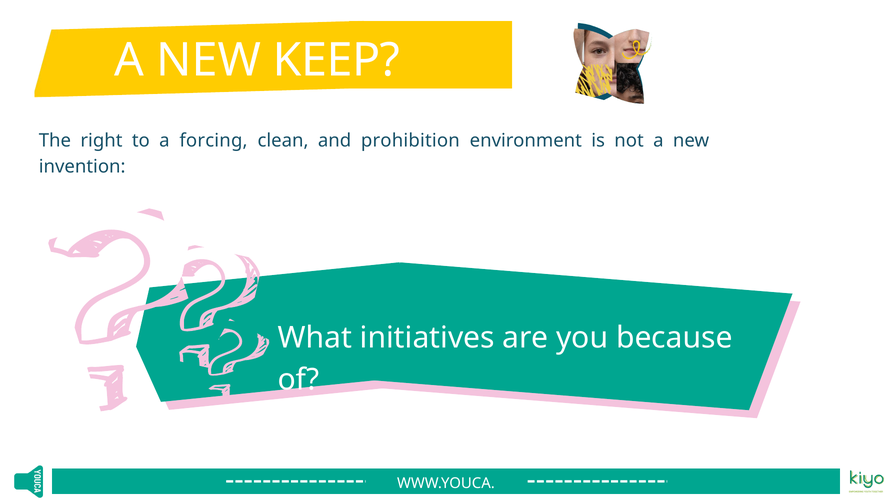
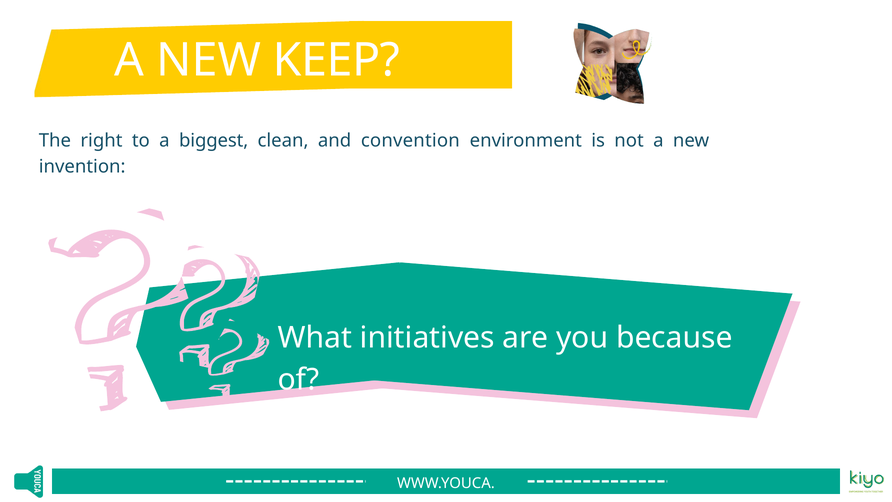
forcing: forcing -> biggest (214, 140)
prohibition: prohibition -> convention (410, 140)
